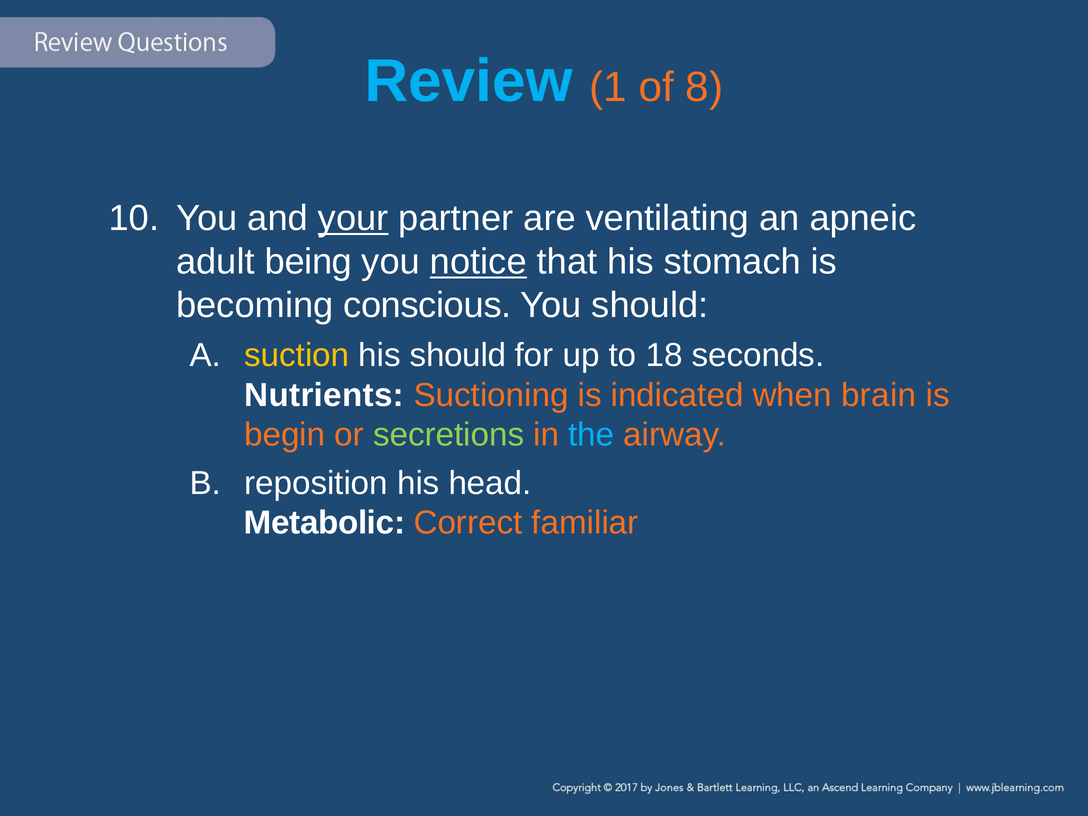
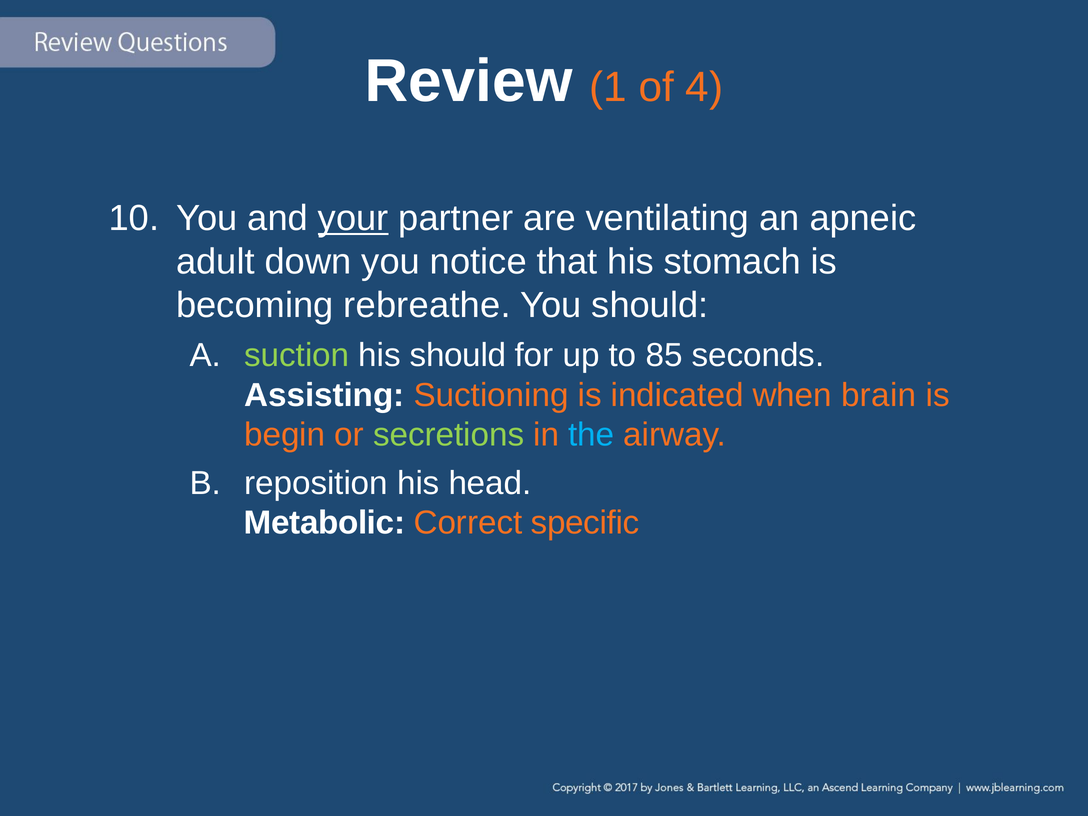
Review colour: light blue -> white (469, 81)
8: 8 -> 4 (704, 87)
being: being -> down (308, 262)
notice underline: present -> none (478, 262)
conscious: conscious -> rebreathe (427, 305)
suction colour: yellow -> light green (297, 355)
18: 18 -> 85 (664, 355)
Nutrients: Nutrients -> Assisting (324, 395)
familiar: familiar -> specific (585, 523)
